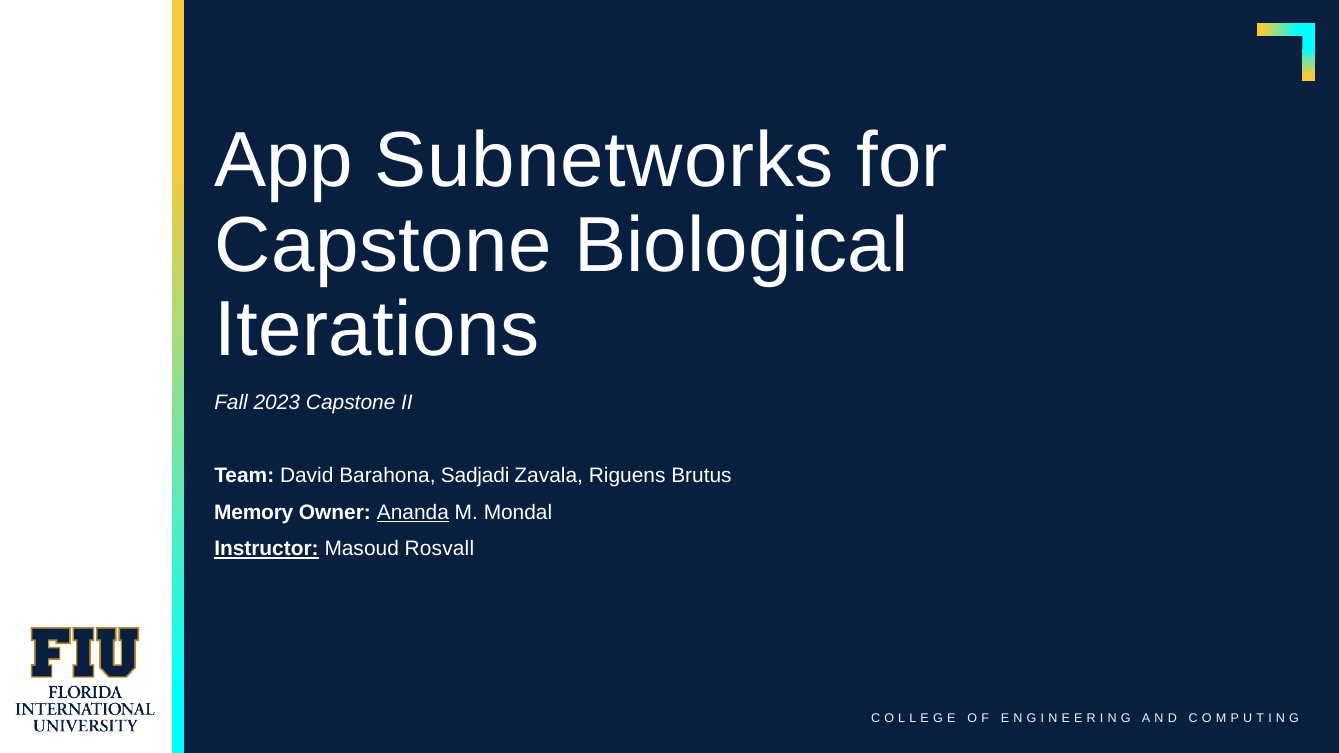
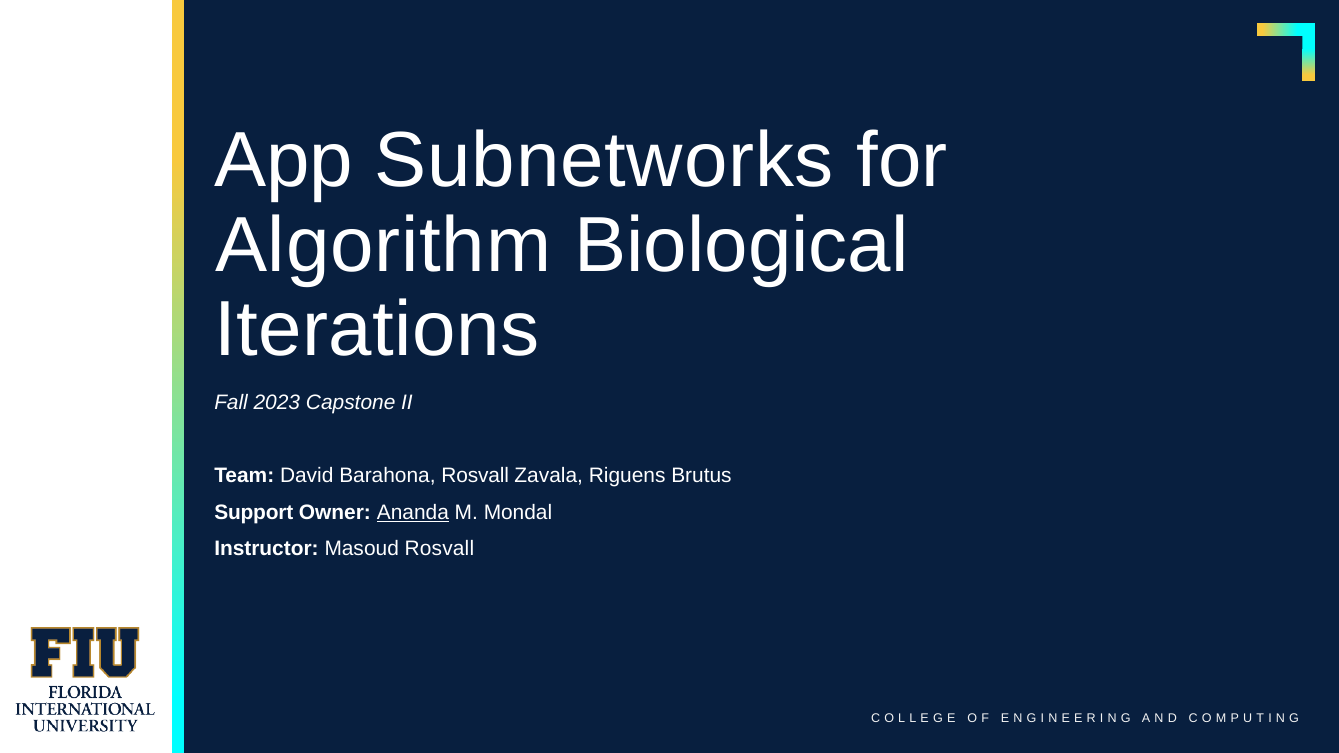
Capstone: Capstone -> Algorithm (383, 245)
Barahona Sadjadi: Sadjadi -> Rosvall (475, 476)
Memory: Memory -> Support (254, 513)
Instructor underline: present -> none (266, 549)
